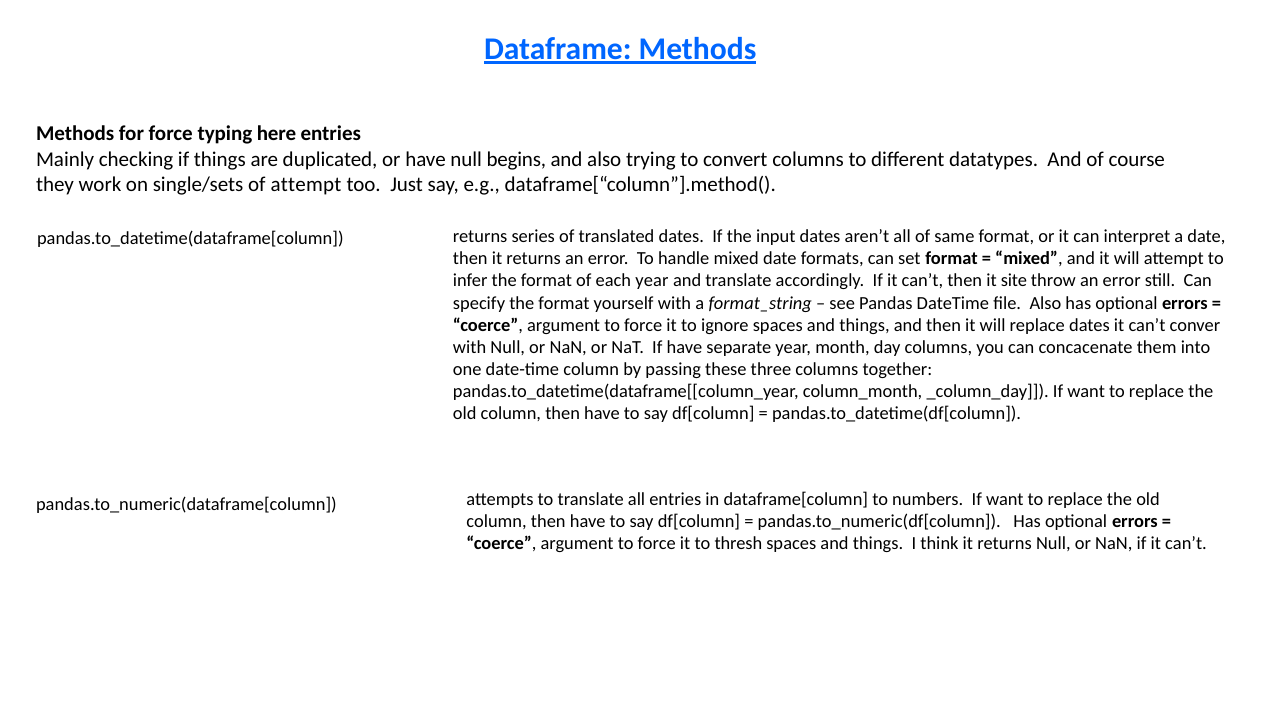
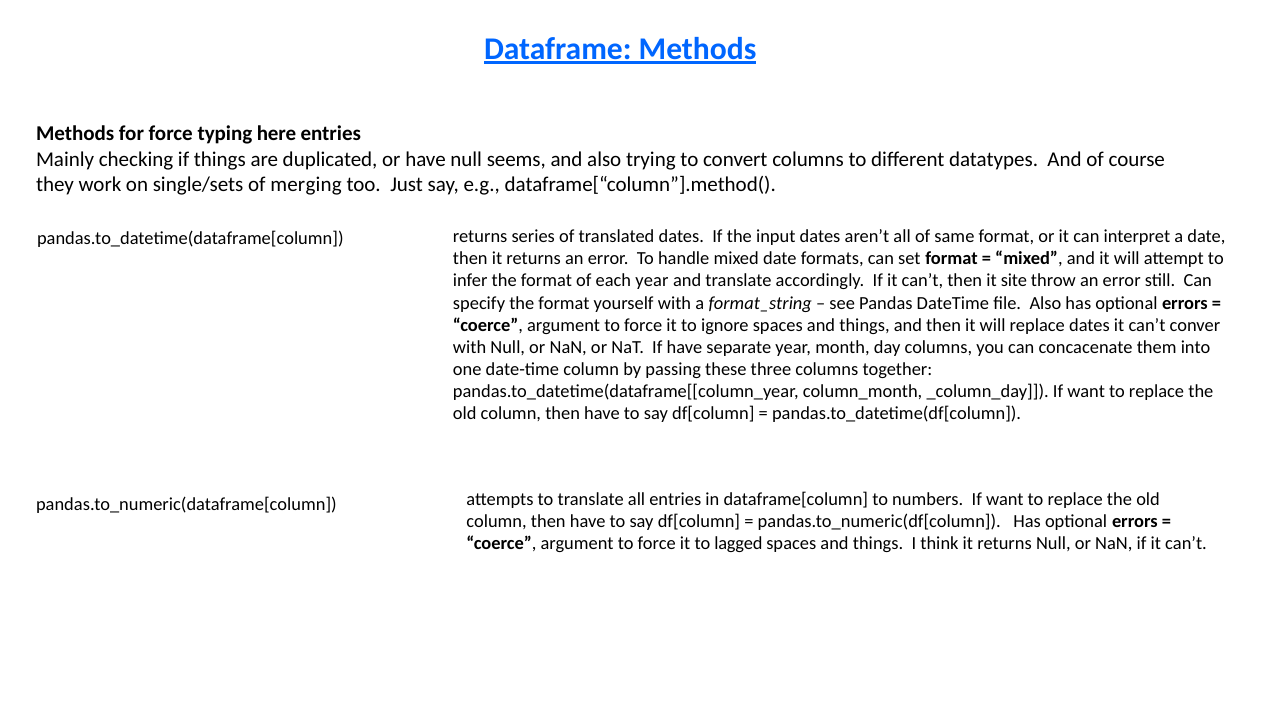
begins: begins -> seems (516, 159)
of attempt: attempt -> merging (306, 185)
thresh: thresh -> lagged (738, 544)
